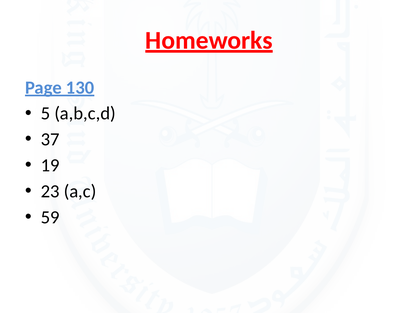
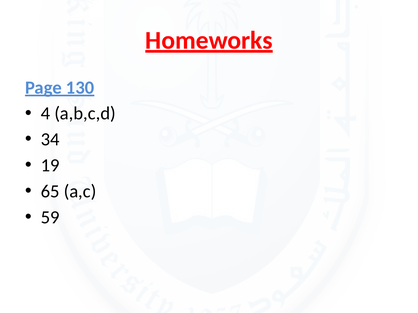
5: 5 -> 4 (45, 114)
37: 37 -> 34 (50, 140)
23: 23 -> 65 (50, 192)
